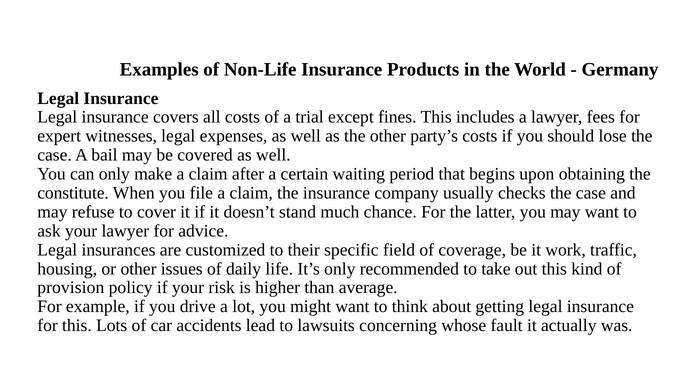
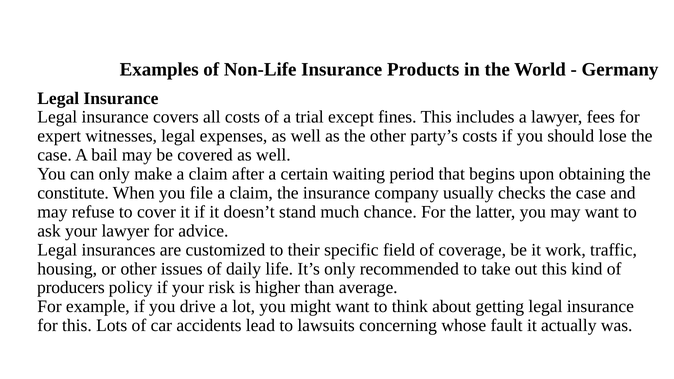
provision: provision -> producers (71, 288)
